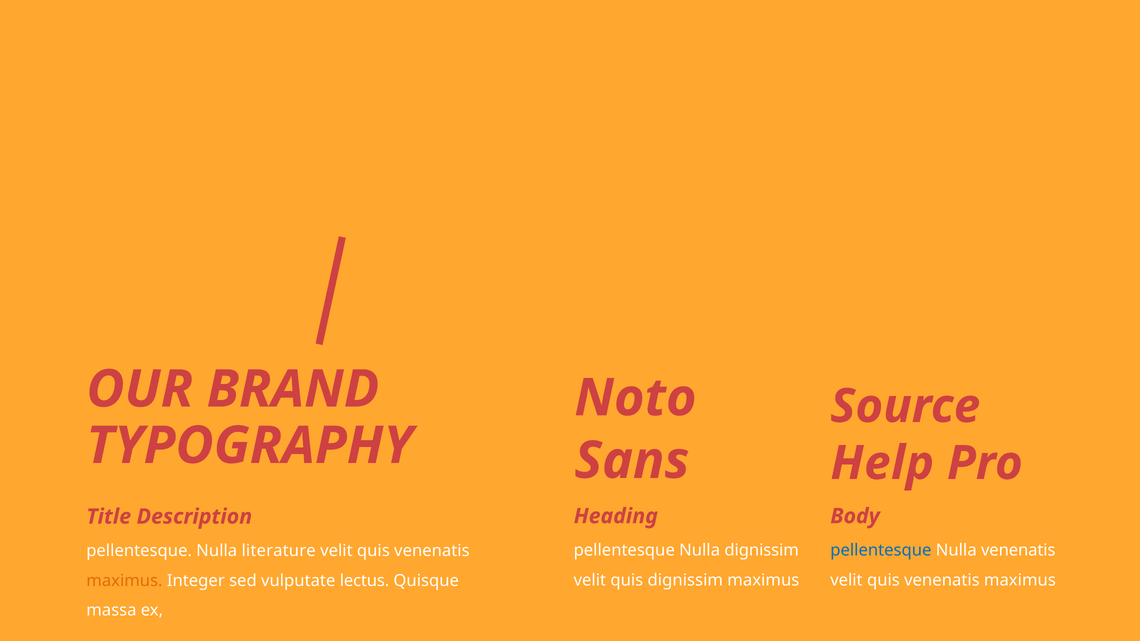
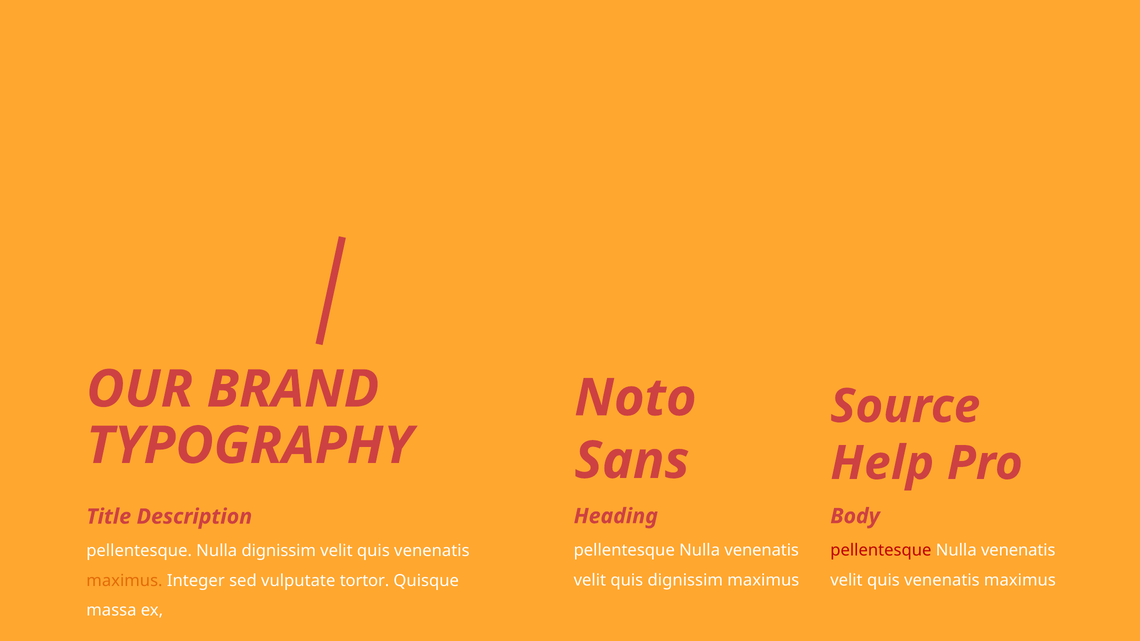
dignissim: dignissim -> venenatis (762, 550)
pellentesque colour: blue -> red (881, 550)
Nulla literature: literature -> dignissim (279, 551)
lectus: lectus -> tortor (364, 581)
